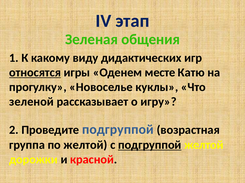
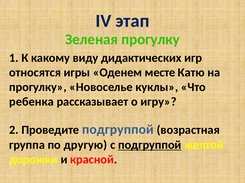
Зеленая общения: общения -> прогулку (151, 39)
относятся underline: present -> none (35, 73)
зеленой: зеленой -> ребенка (31, 102)
по желтой: желтой -> другую (85, 145)
